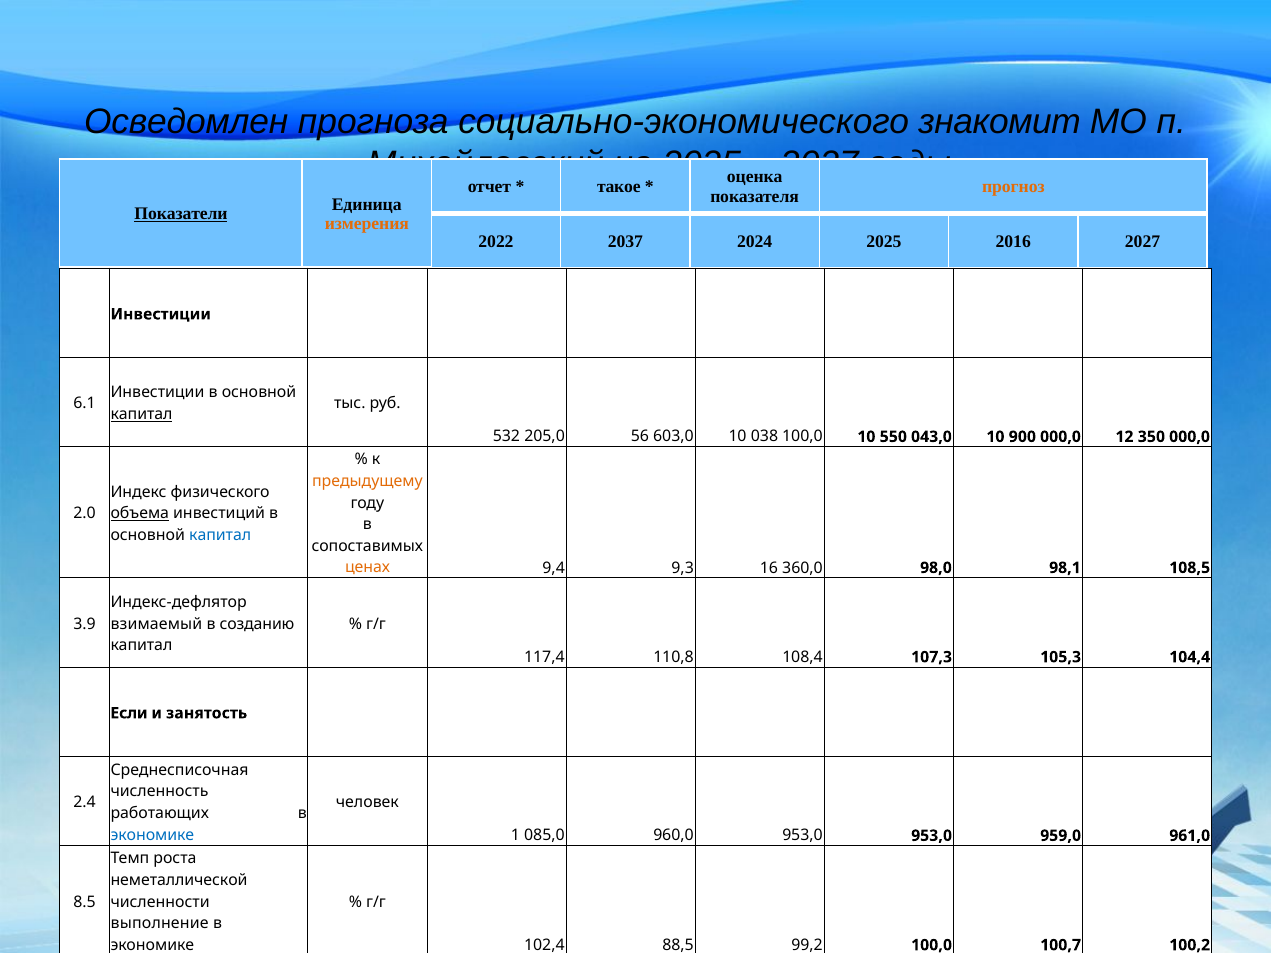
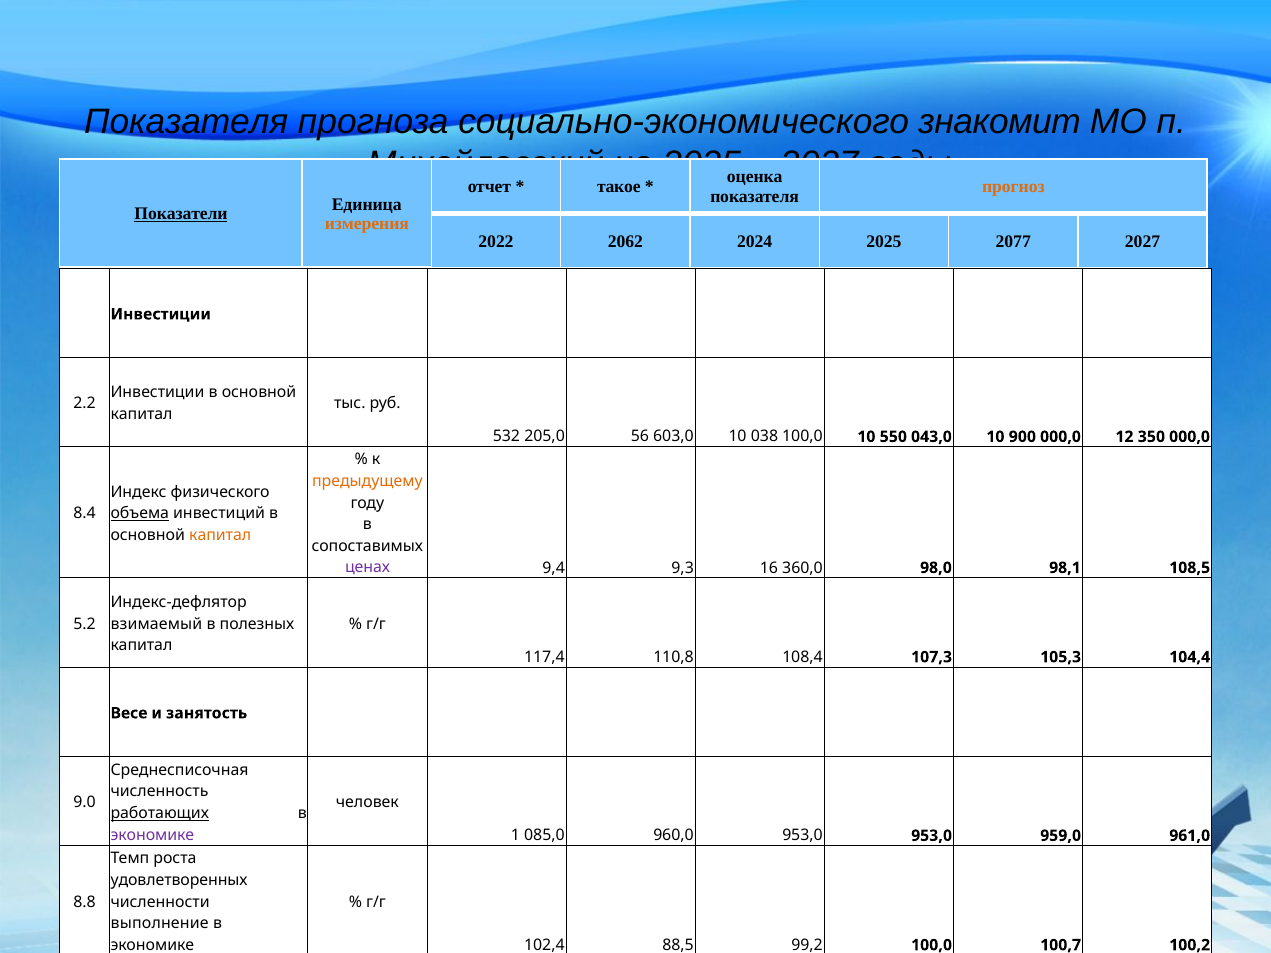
Осведомлен: Осведомлен -> Показателя (186, 121)
2037: 2037 -> 2062 (625, 242)
2016: 2016 -> 2077 (1013, 242)
6.1: 6.1 -> 2.2 (85, 404)
капитал underline: present -> none (142, 414)
2.0: 2.0 -> 8.4 (85, 514)
капитал colour: blue -> orange (220, 535)
ценах colour: orange -> purple (367, 568)
3.9: 3.9 -> 5.2 (85, 624)
созданию: созданию -> полезных (257, 624)
Если: Если -> Весе (129, 713)
2.4: 2.4 -> 9.0 (85, 803)
работающих underline: none -> present (160, 813)
экономике colour: blue -> purple (152, 835)
неметаллической: неметаллической -> удовлетворенных (179, 880)
8.5: 8.5 -> 8.8 (85, 902)
